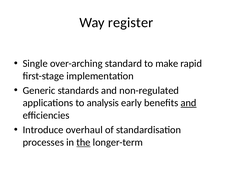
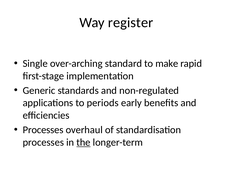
analysis: analysis -> periods (103, 103)
and underline: present -> none (189, 103)
Introduce: Introduce -> Processes (43, 130)
